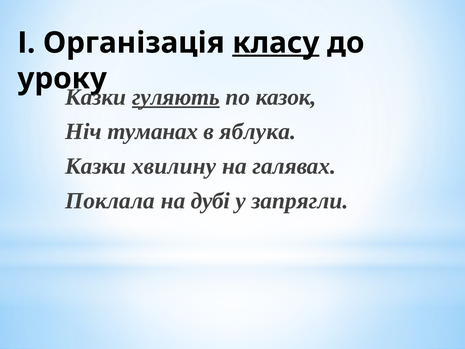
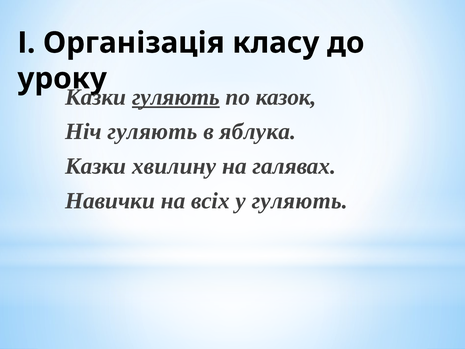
класу underline: present -> none (276, 43)
Ніч туманах: туманах -> гуляють (153, 132)
Поклала: Поклала -> Навички (110, 201)
дубі: дубі -> всіх (210, 201)
у запрягли: запрягли -> гуляють (300, 201)
